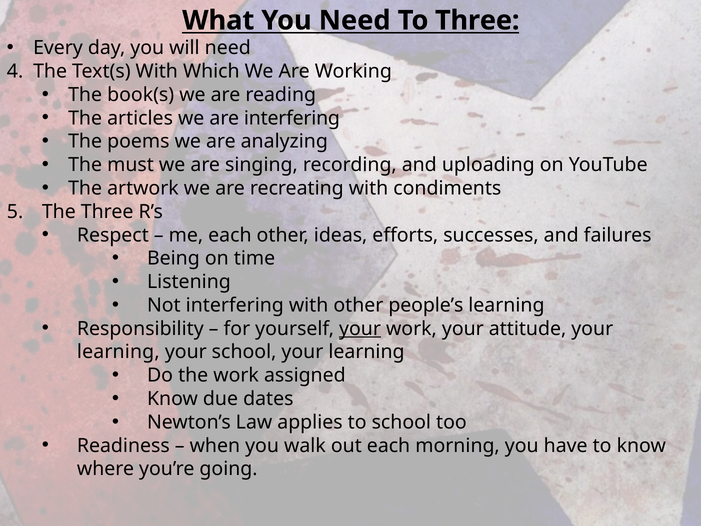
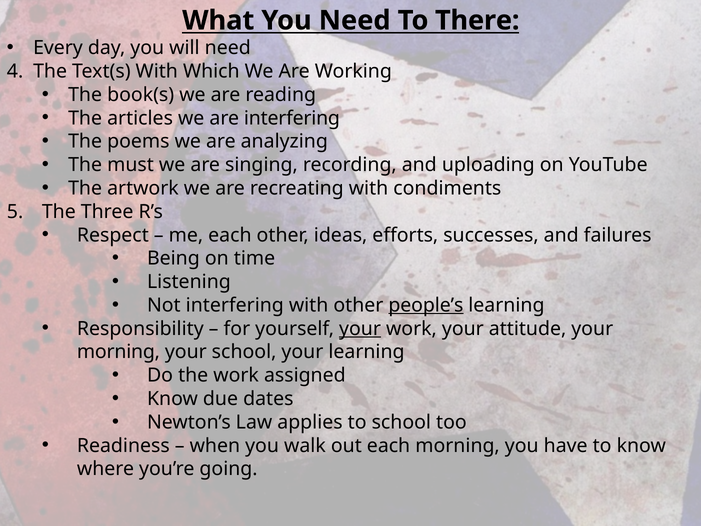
To Three: Three -> There (477, 20)
people’s underline: none -> present (426, 305)
learning: learning -> morning (118, 352)
